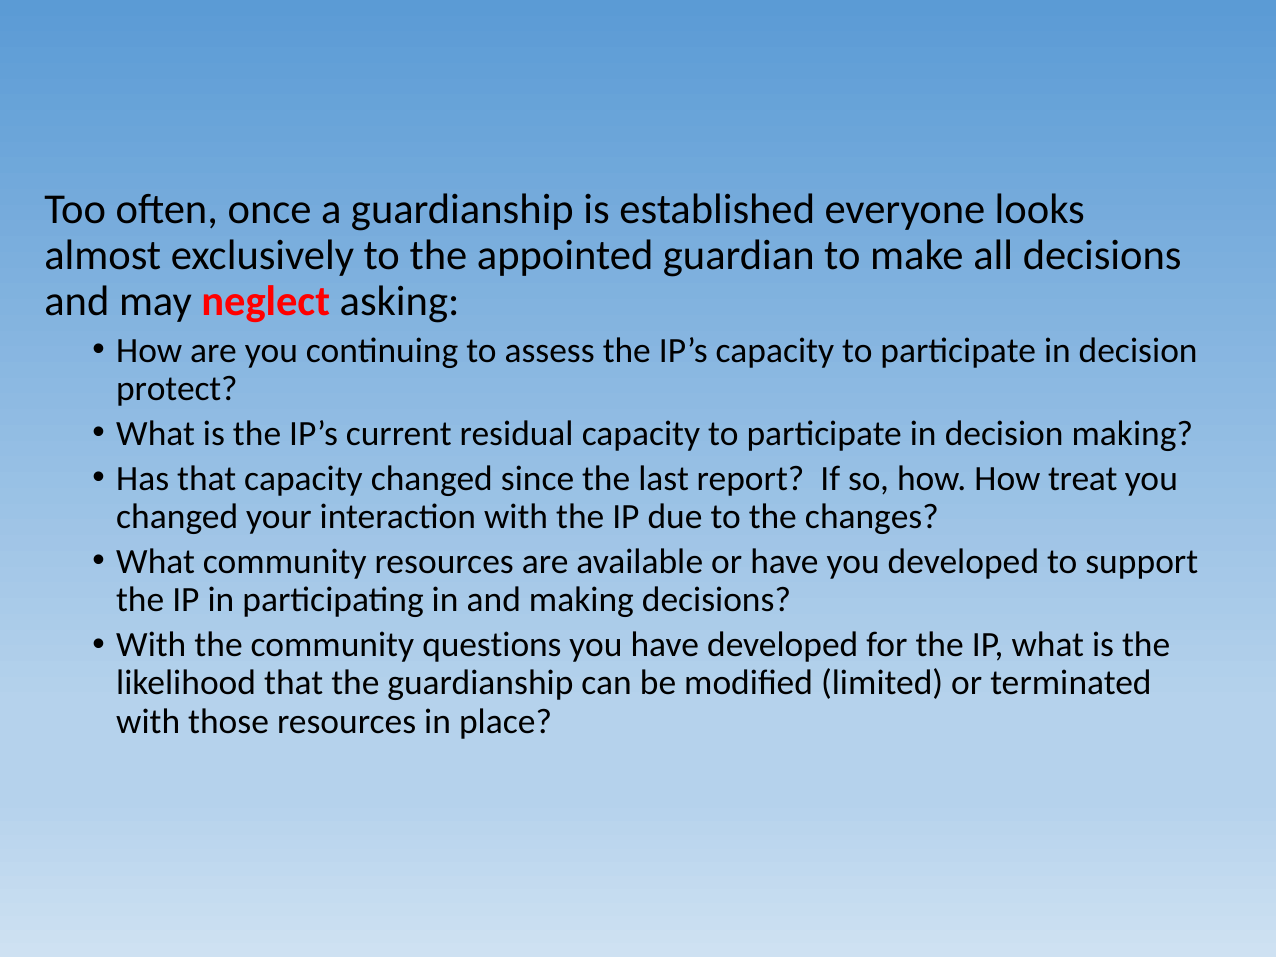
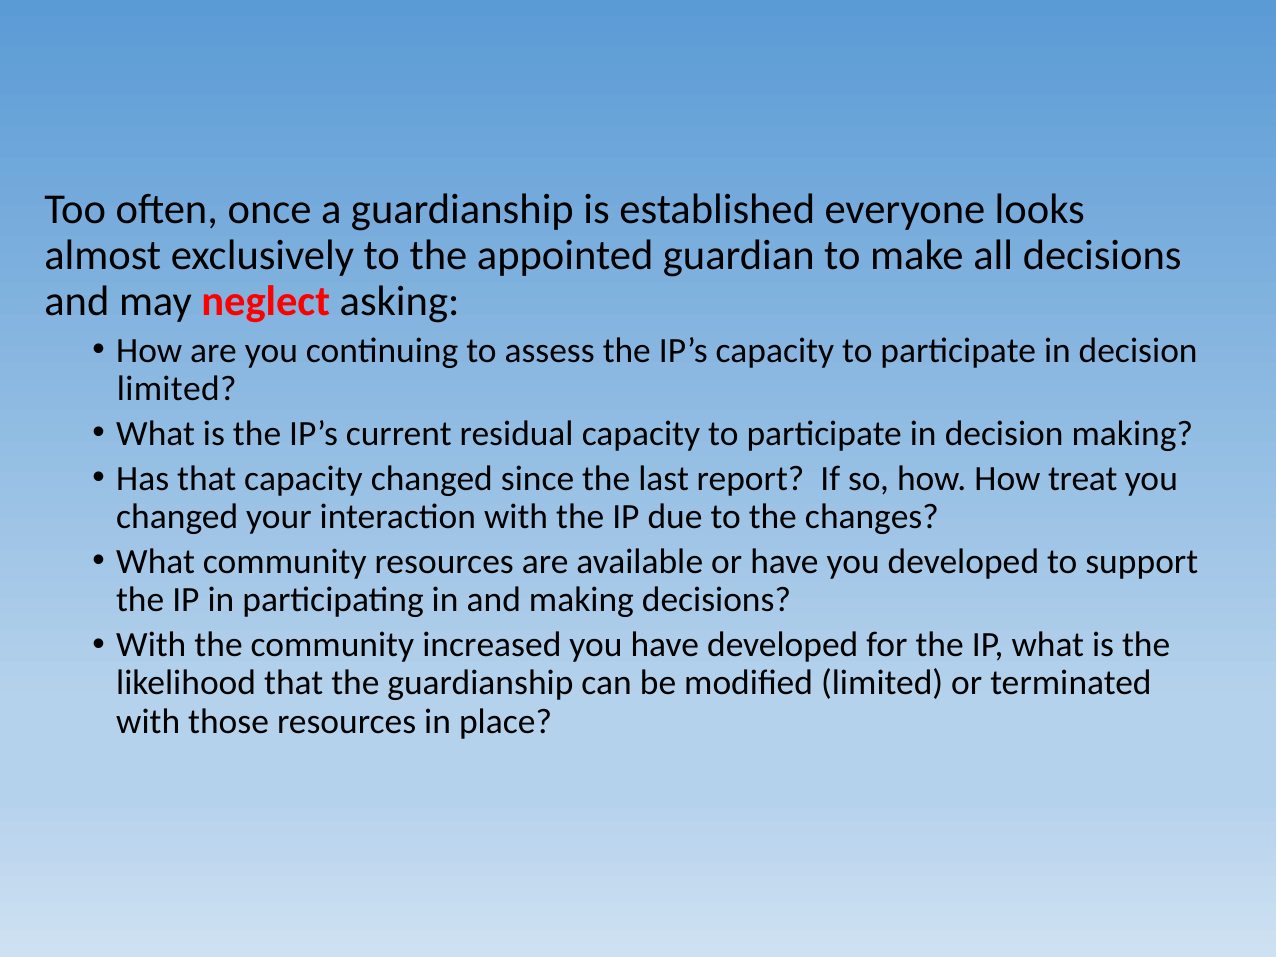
protect: protect -> limited (177, 389)
questions: questions -> increased (492, 645)
